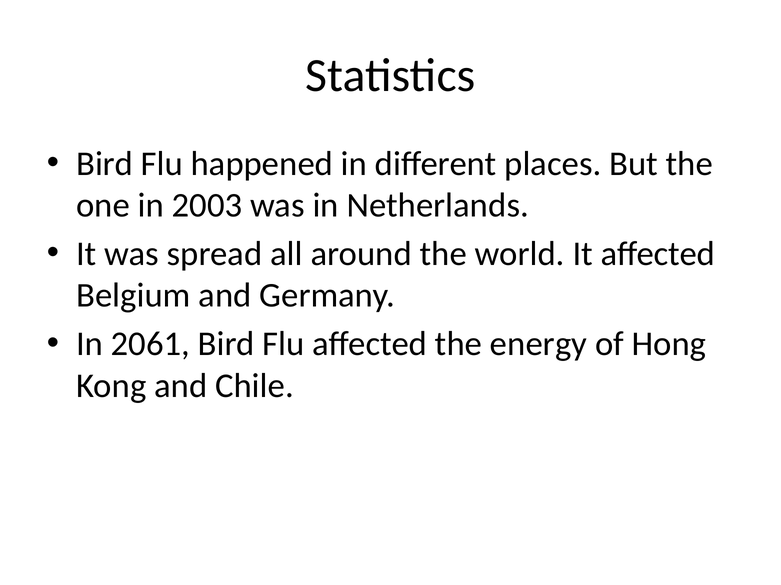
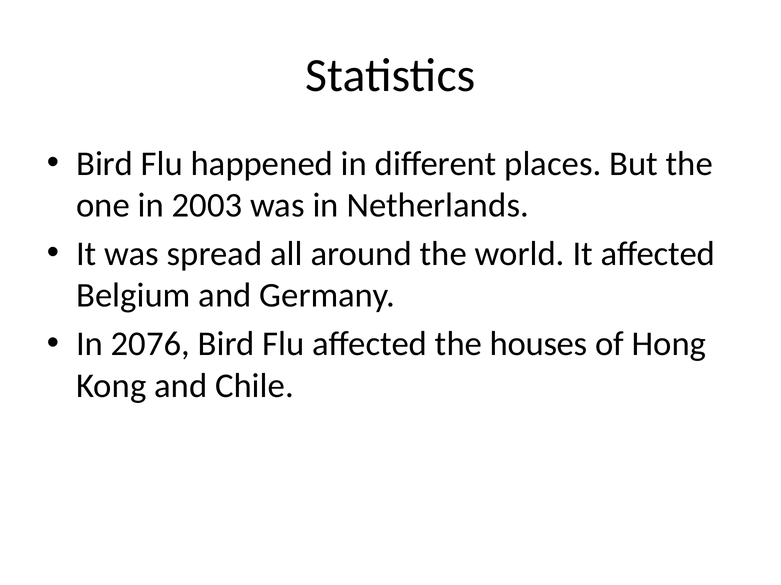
2061: 2061 -> 2076 (150, 344)
energy: energy -> houses (539, 344)
